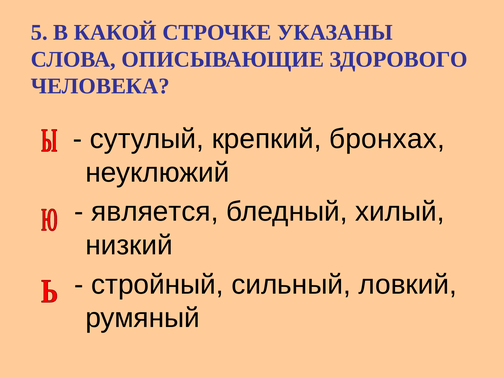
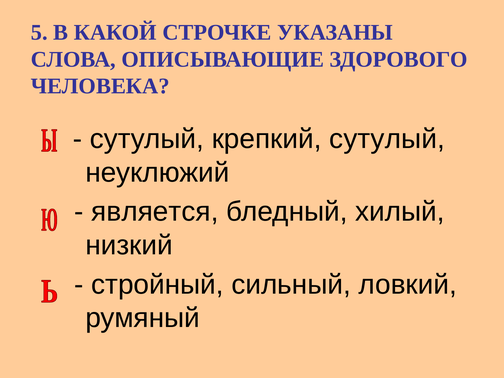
крепкий бронхах: бронхах -> сутулый (387, 139)
